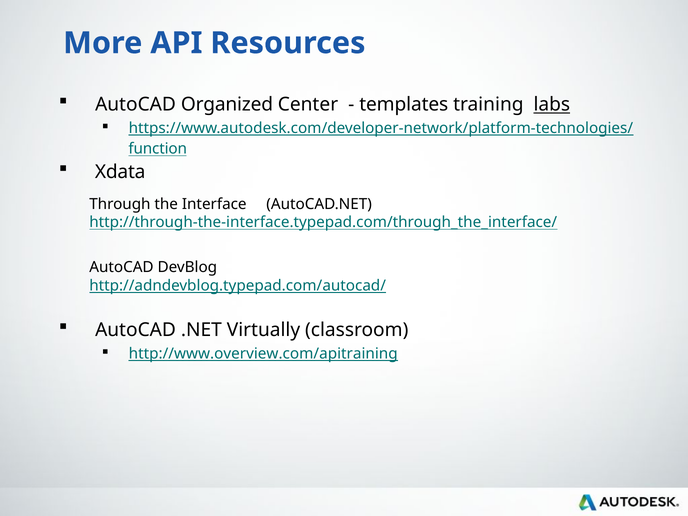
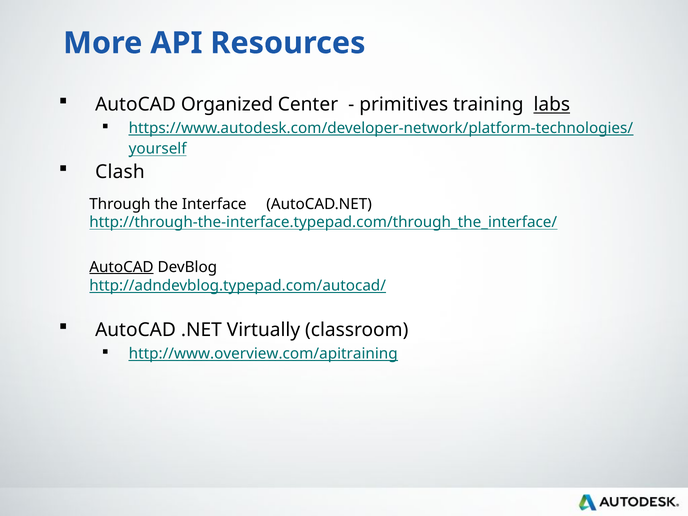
templates: templates -> primitives (404, 105)
function: function -> yourself (158, 149)
Xdata: Xdata -> Clash (120, 172)
AutoCAD underline: none -> present (121, 267)
